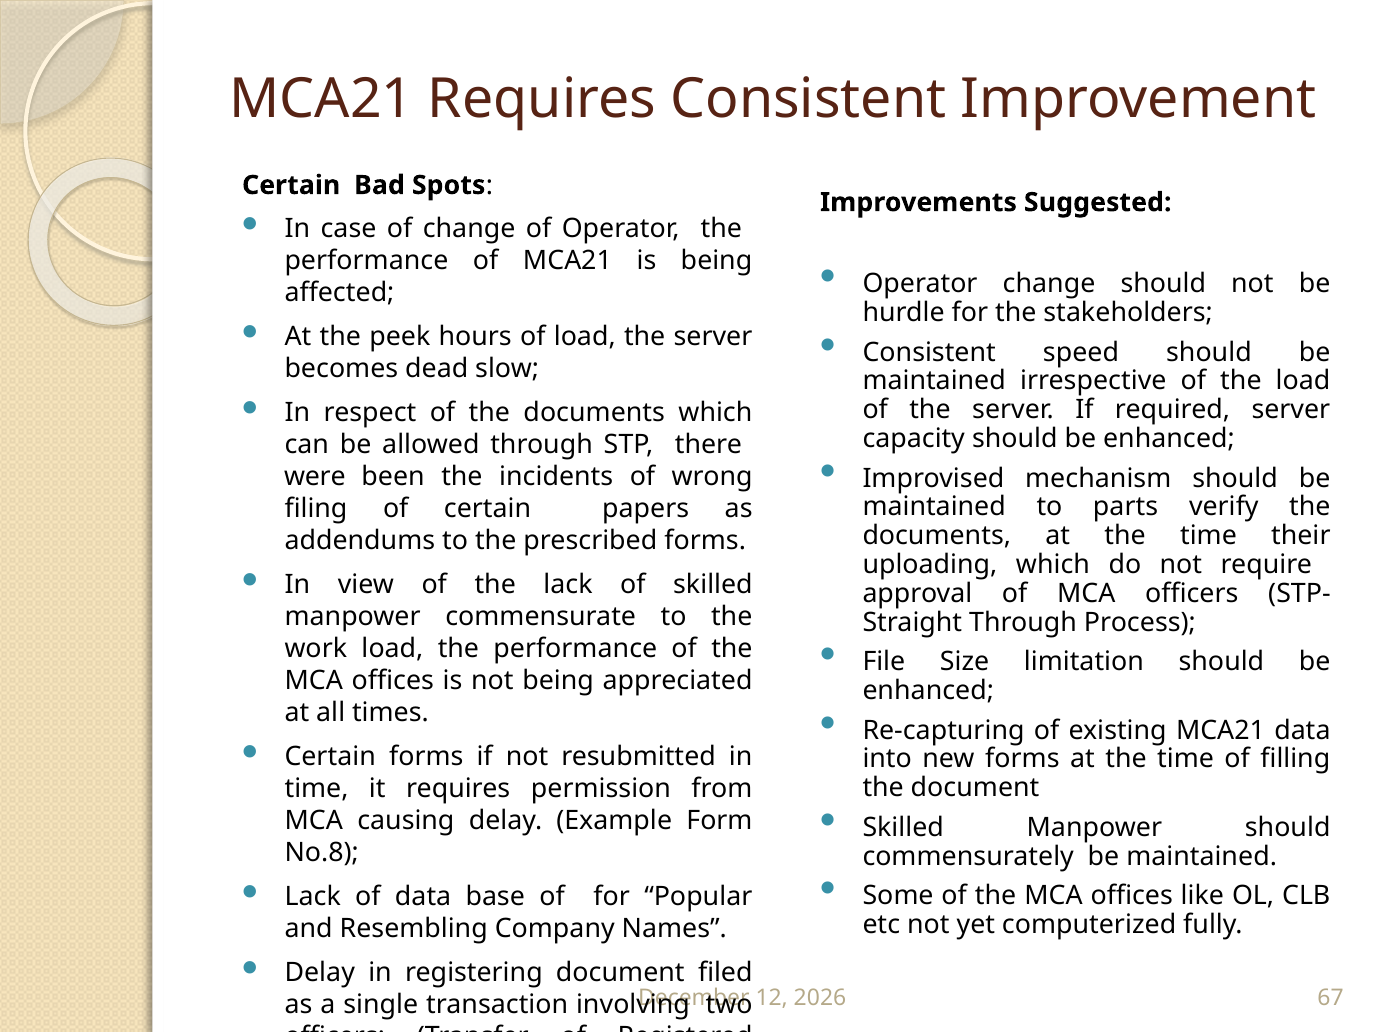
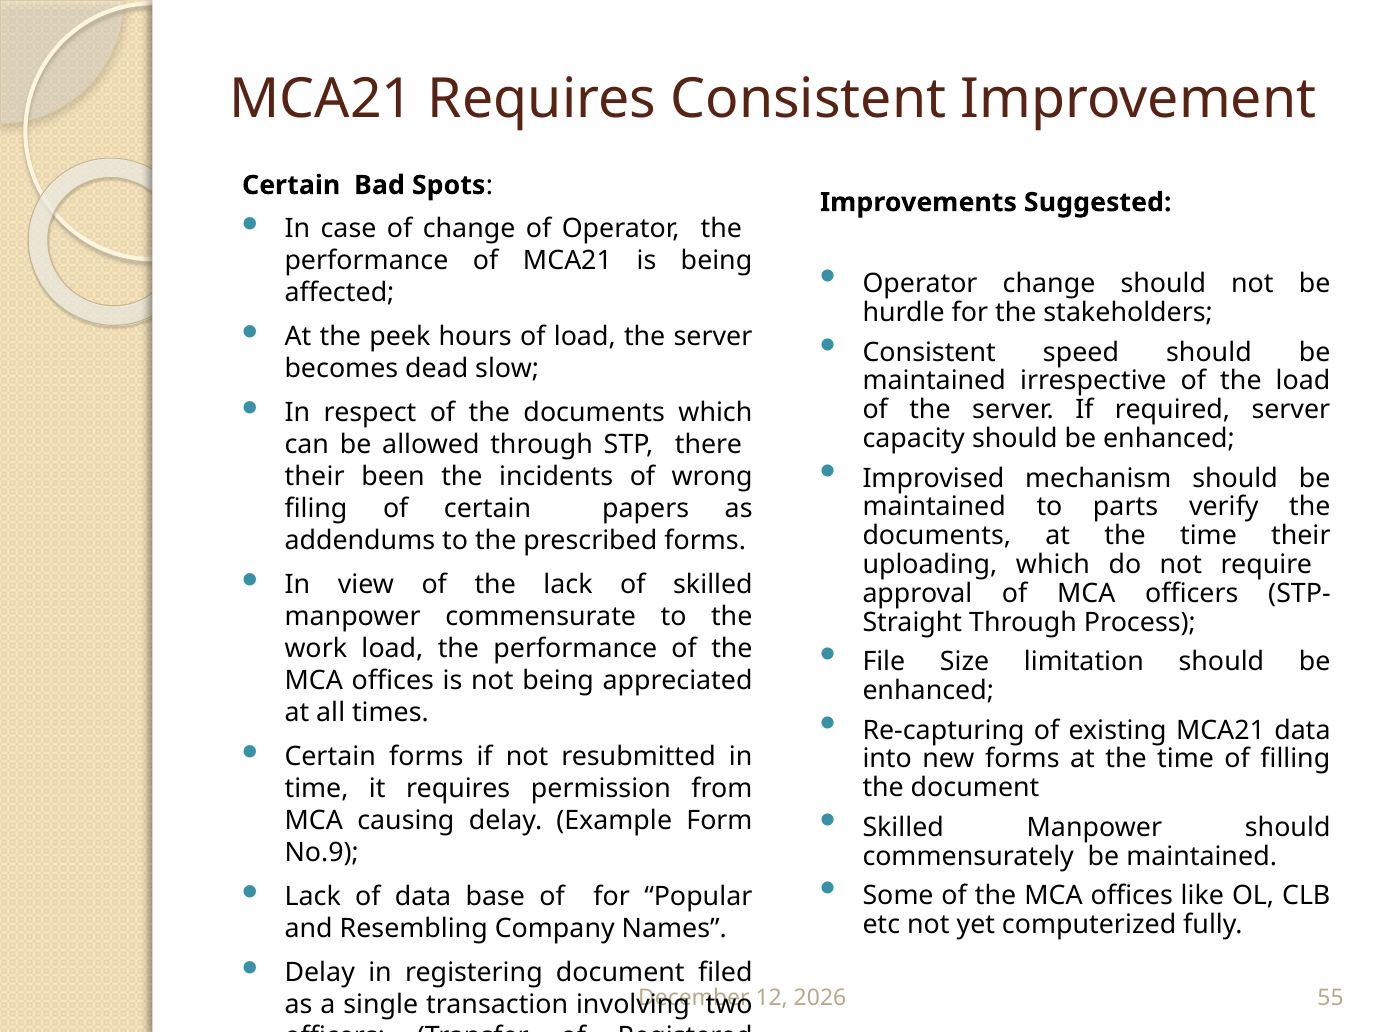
were: were -> their (315, 477)
No.8: No.8 -> No.9 (322, 853)
67: 67 -> 55 (1331, 998)
